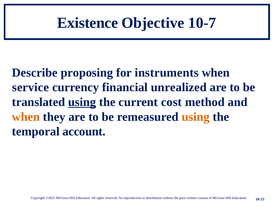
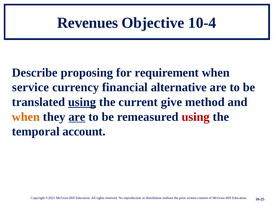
Existence: Existence -> Revenues (88, 23)
10-7: 10-7 -> 10-4 (202, 23)
instruments: instruments -> requirement (167, 73)
unrealized: unrealized -> alternative (179, 87)
cost: cost -> give (171, 102)
are underline: none -> present (77, 117)
using colour: orange -> red (196, 117)
